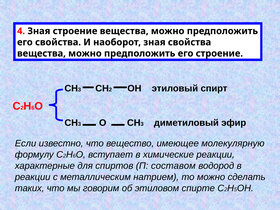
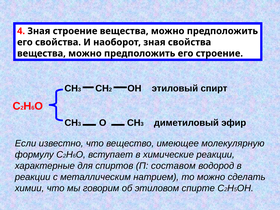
таких: таких -> химии (30, 188)
